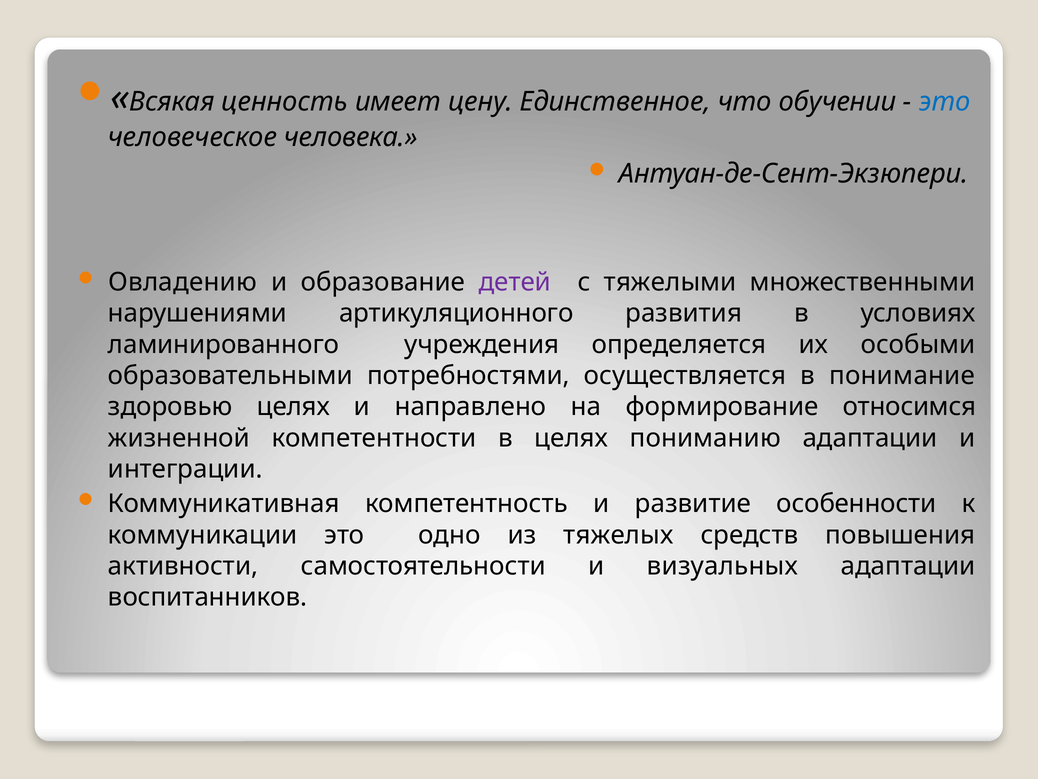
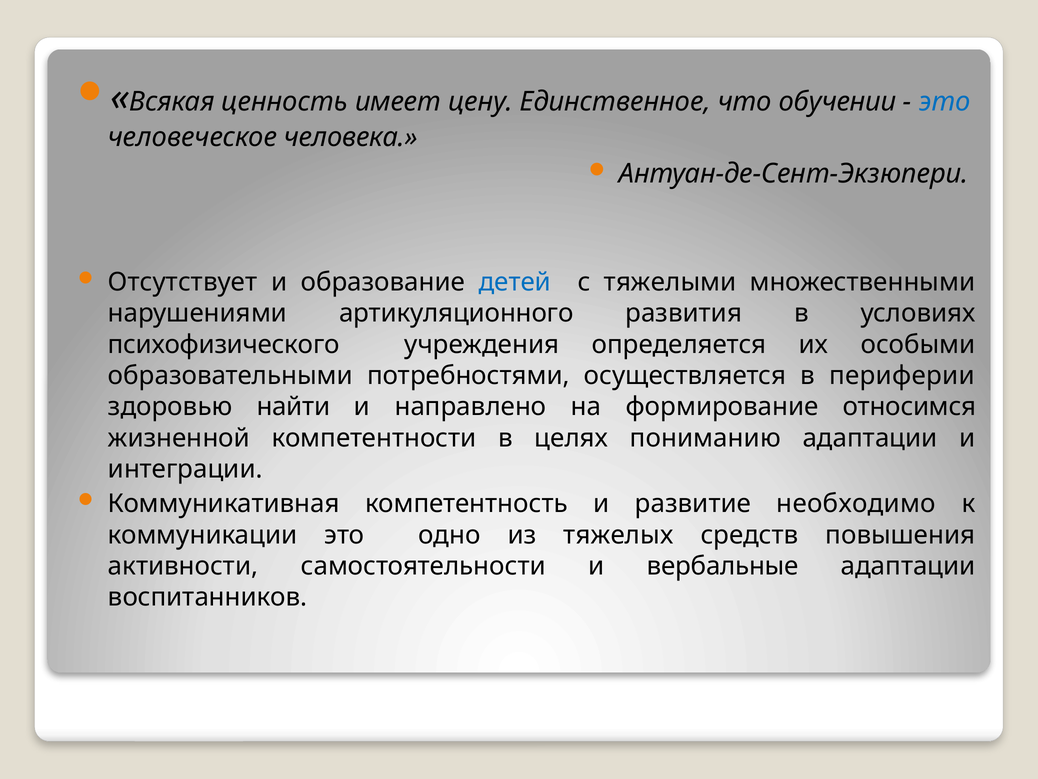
Овладению: Овладению -> Отсутствует (183, 282)
детей colour: purple -> blue (515, 282)
ламинированного: ламинированного -> психофизического (224, 344)
понимание: понимание -> периферии (902, 375)
здоровью целях: целях -> найти (293, 407)
особенности: особенности -> необходимо (856, 504)
визуальных: визуальных -> вербальные (723, 566)
